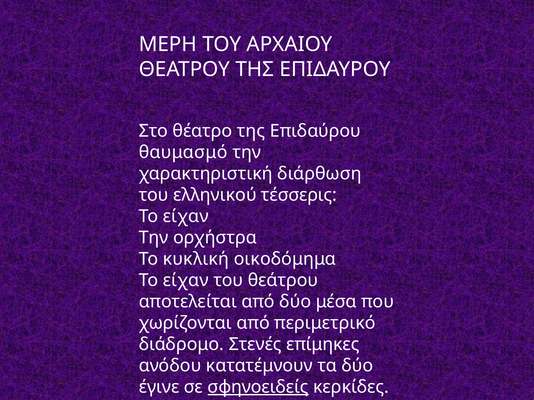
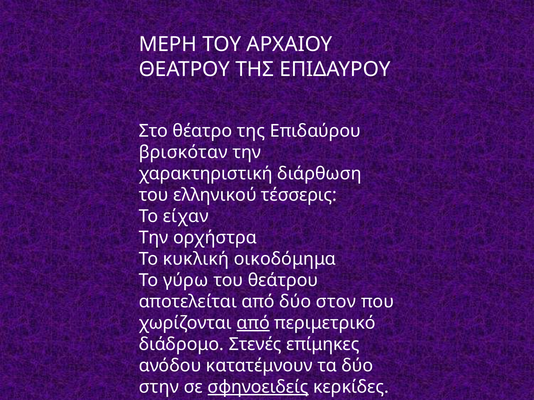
θαυμασμό: θαυμασμό -> βρισκόταν (183, 153)
είχαν: είχαν -> γύρω (186, 281)
μέσα: μέσα -> στον (336, 302)
από underline: none -> present (253, 323)
έγινε: έγινε -> στην (159, 387)
